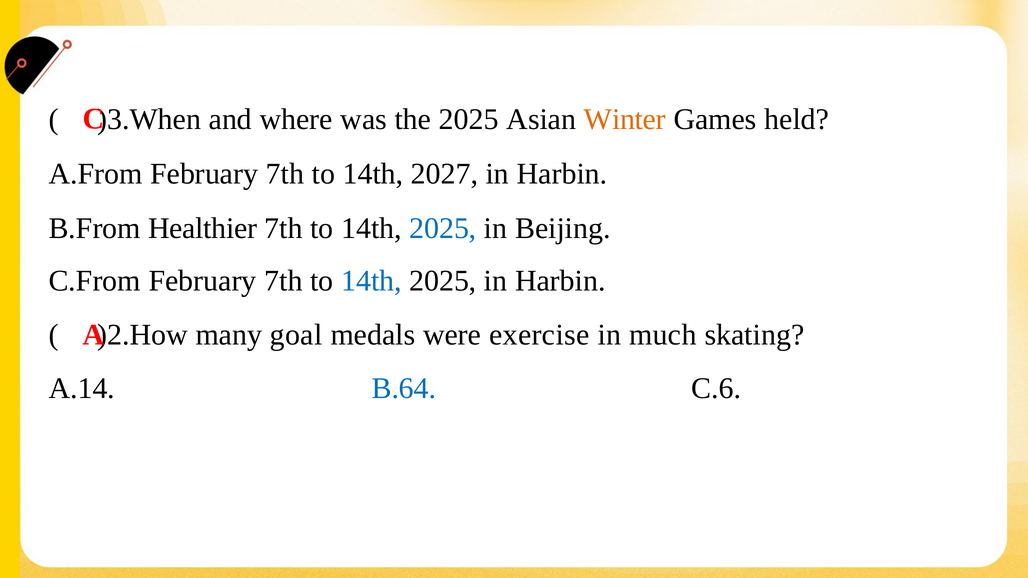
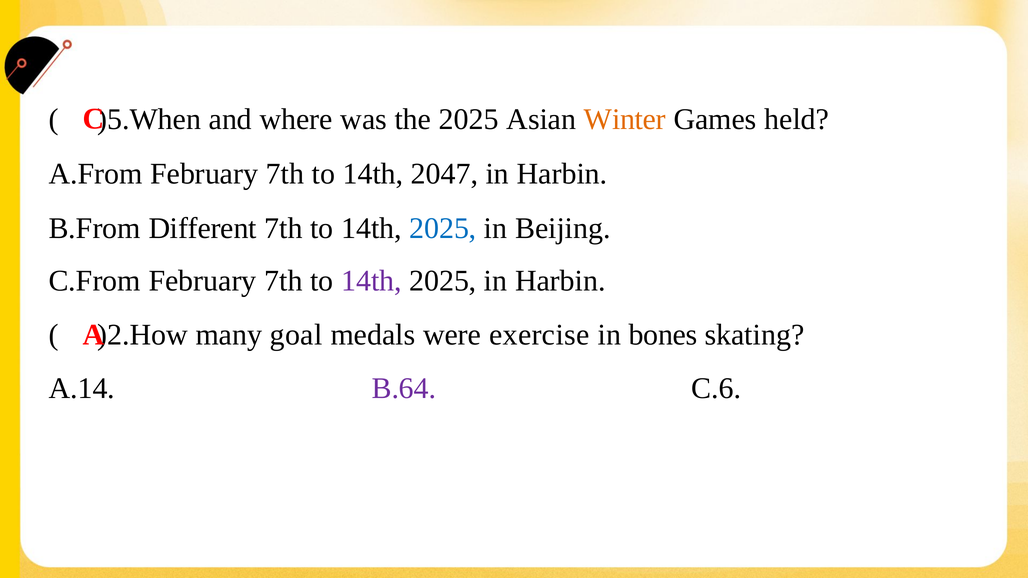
)3.When: )3.When -> )5.When (149, 119)
2027: 2027 -> 2047 (445, 174)
Healthier: Healthier -> Different (203, 229)
14th colour: blue -> purple (371, 281)
much: much -> bones (663, 335)
B.64 colour: blue -> purple (404, 388)
